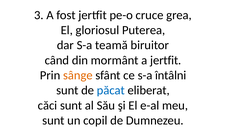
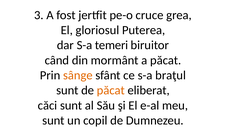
teamă: teamă -> temeri (112, 45)
a jertfit: jertfit -> păcat (166, 60)
întâlni: întâlni -> braţul (171, 75)
păcat colour: blue -> orange (111, 90)
